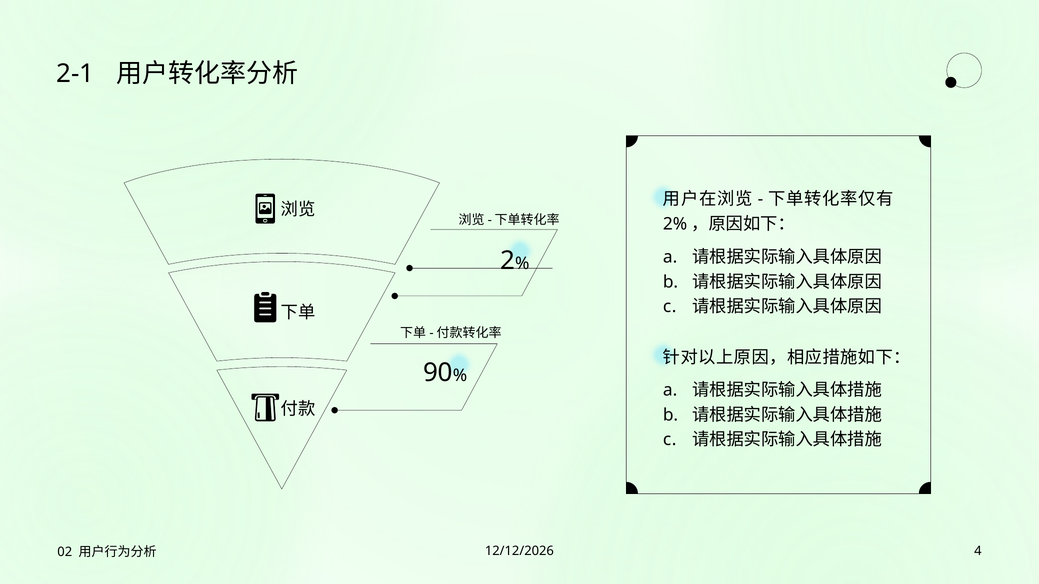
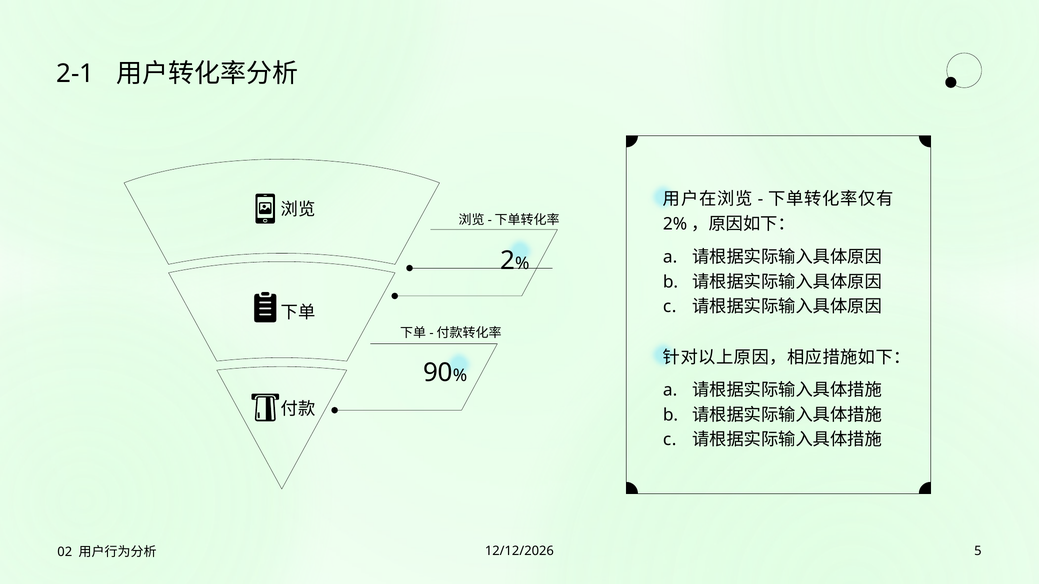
4: 4 -> 5 (978, 552)
